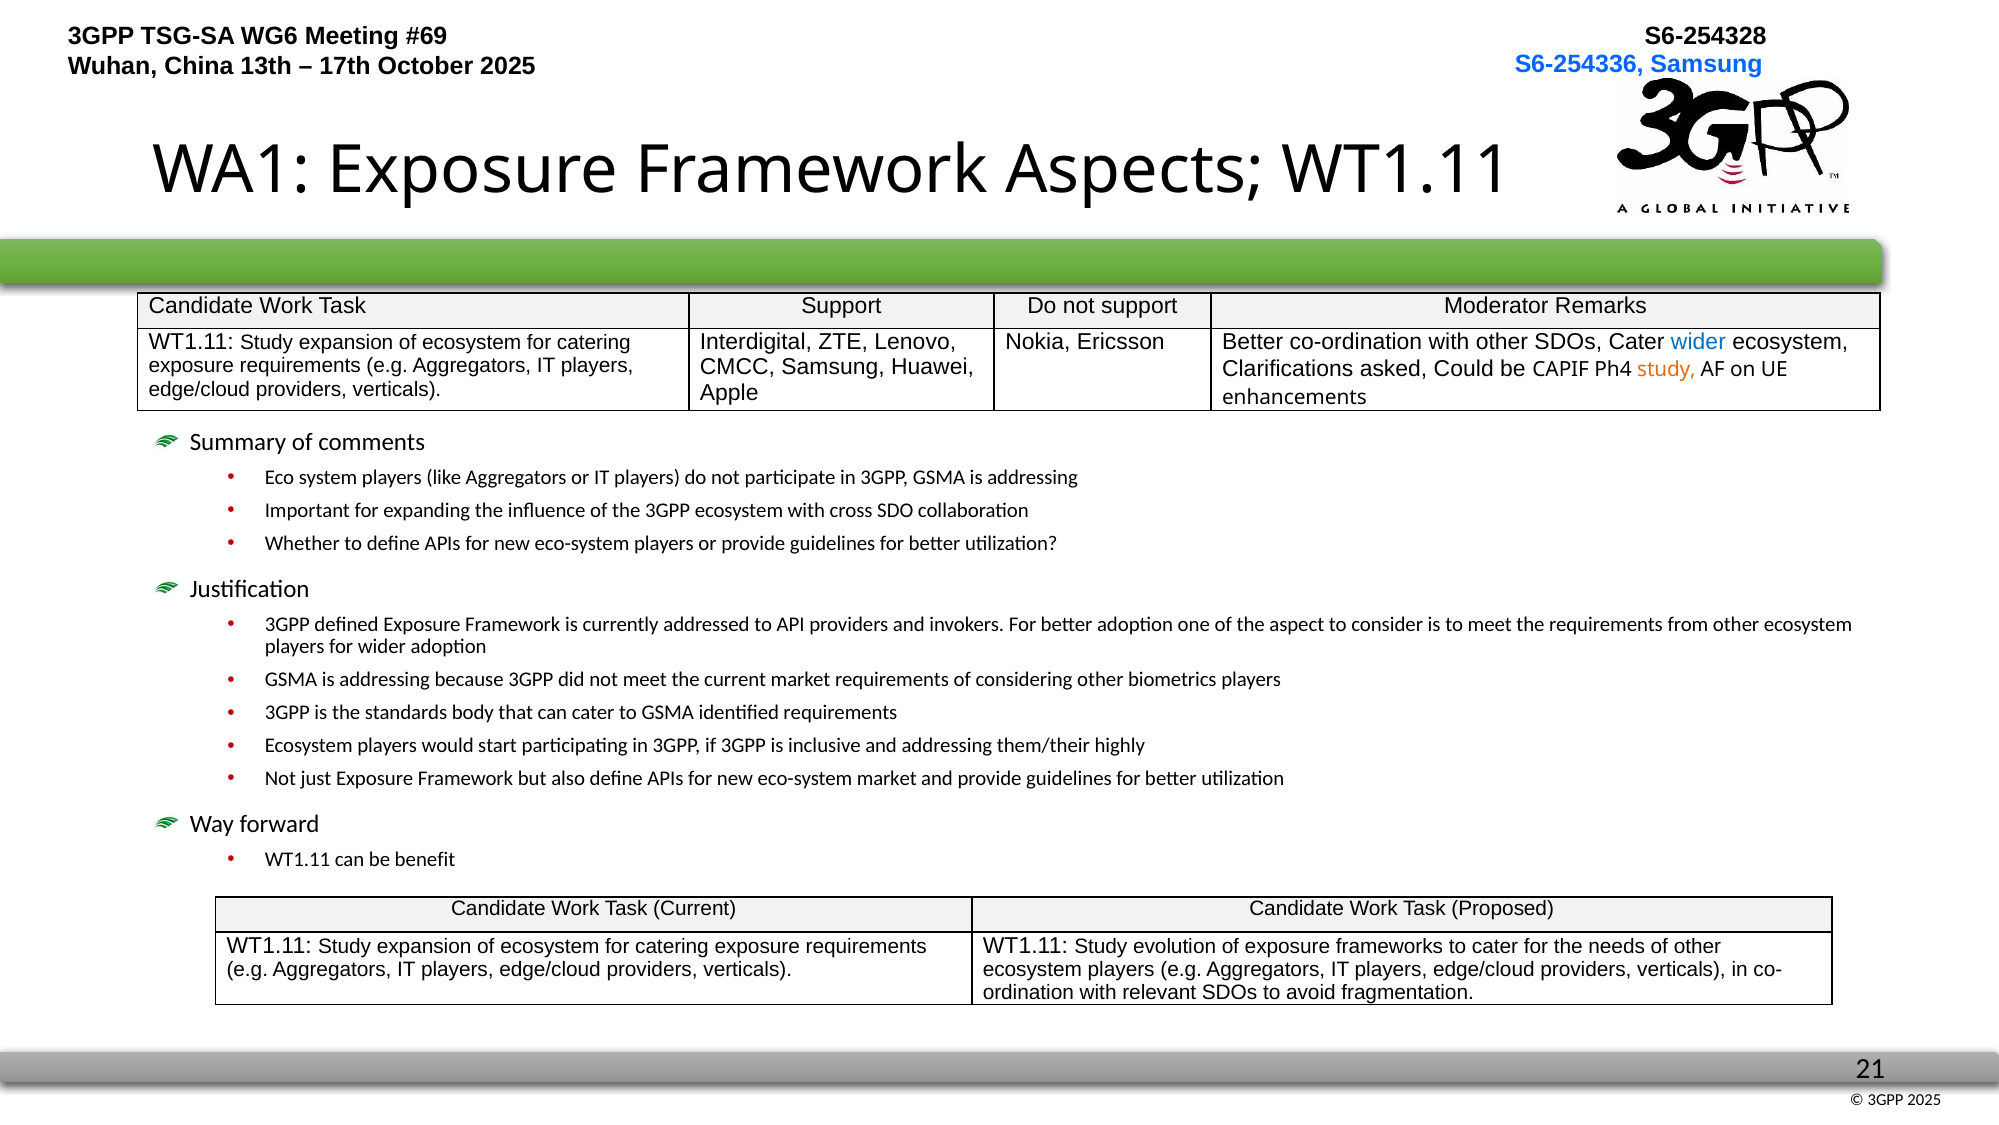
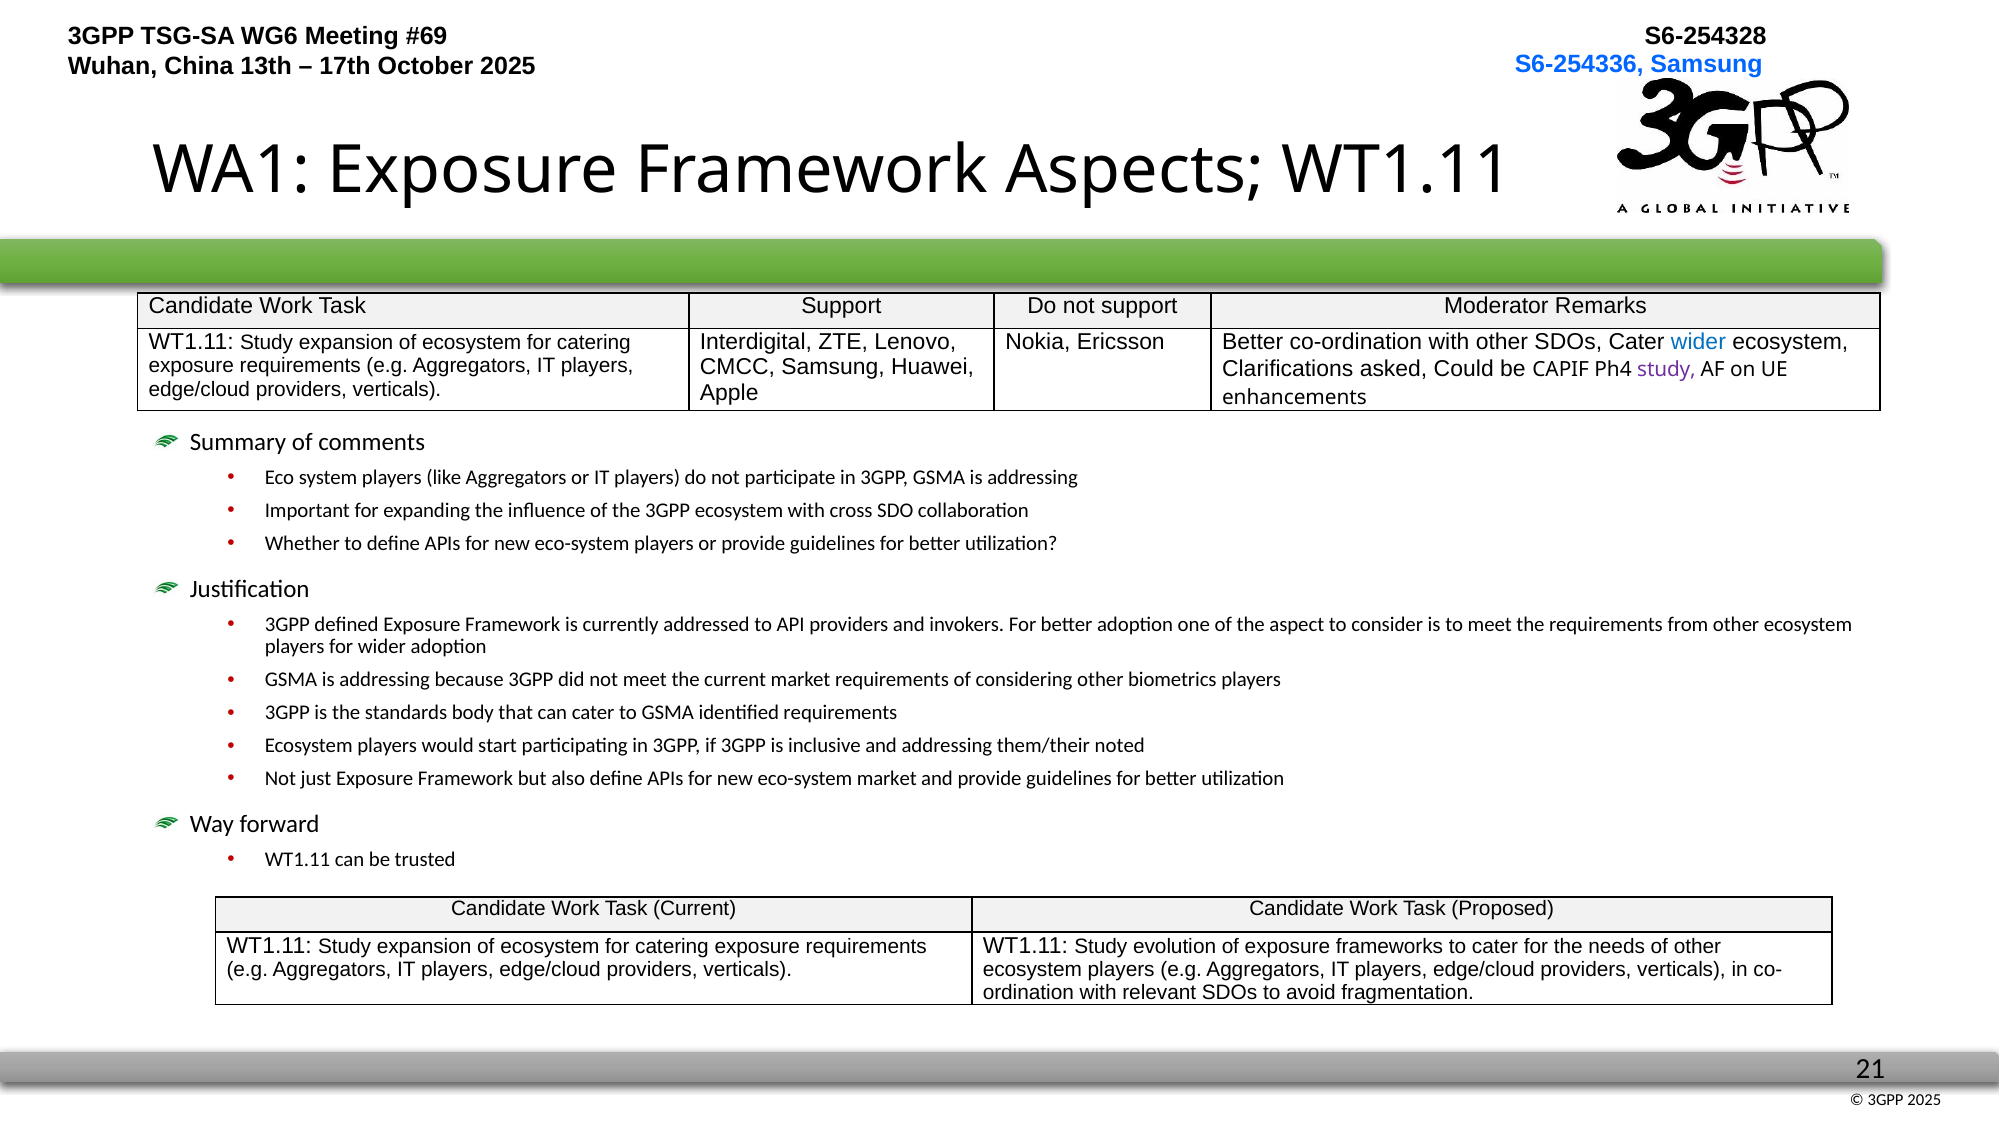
study colour: orange -> purple (1666, 369)
highly: highly -> noted (1120, 746)
benefit: benefit -> trusted (425, 859)
